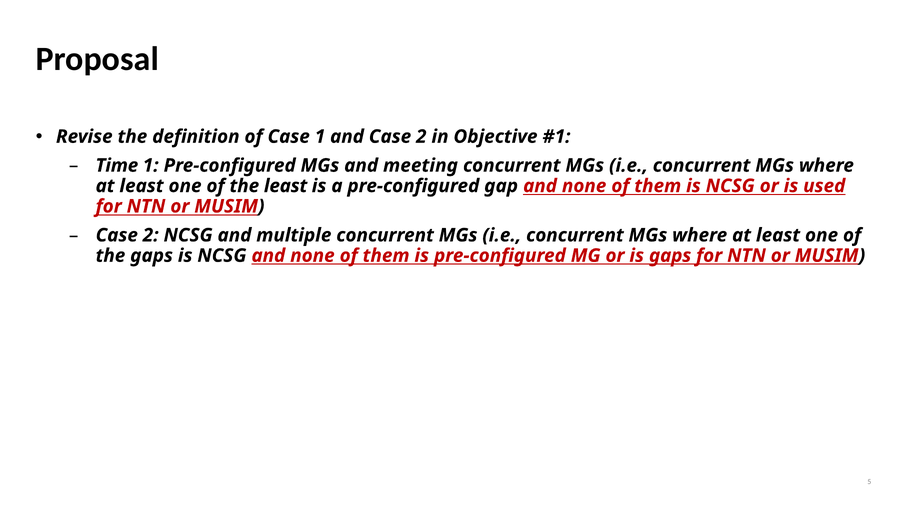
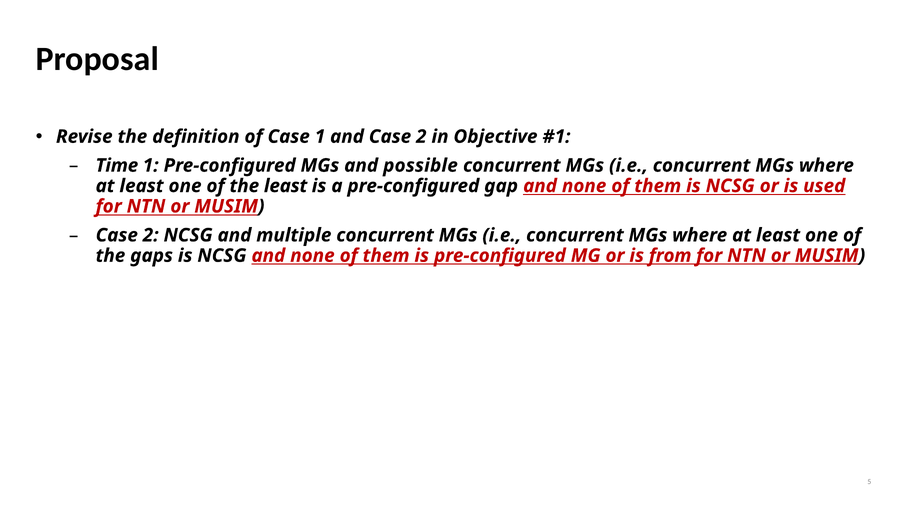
meeting: meeting -> possible (420, 166)
is gaps: gaps -> from (670, 256)
